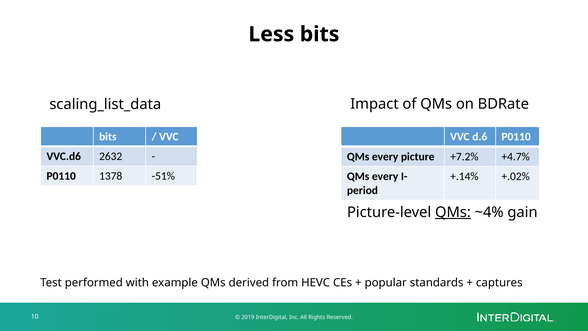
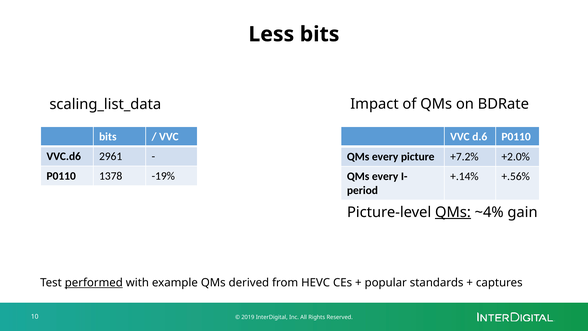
2632: 2632 -> 2961 (111, 156)
+4.7%: +4.7% -> +2.0% (516, 156)
-51%: -51% -> -19% (163, 176)
+.02%: +.02% -> +.56% (516, 176)
performed underline: none -> present (94, 282)
